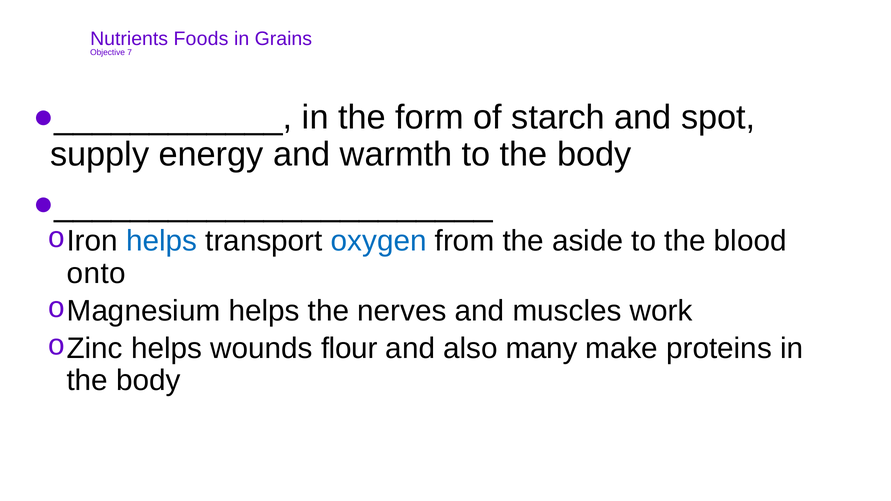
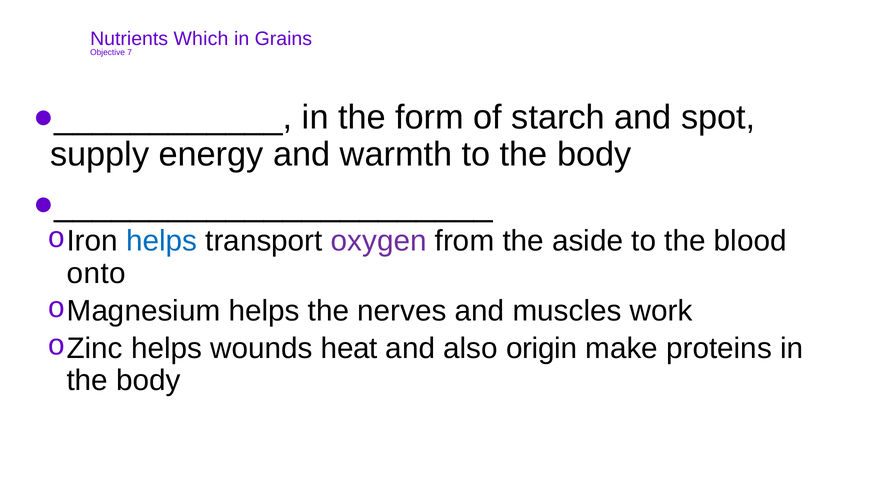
Foods: Foods -> Which (201, 39)
oxygen colour: blue -> purple (379, 241)
flour: flour -> heat (349, 349)
many: many -> origin (542, 349)
